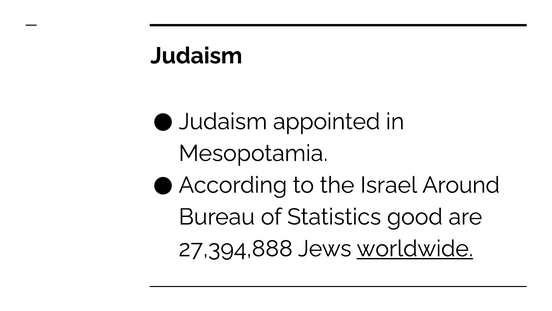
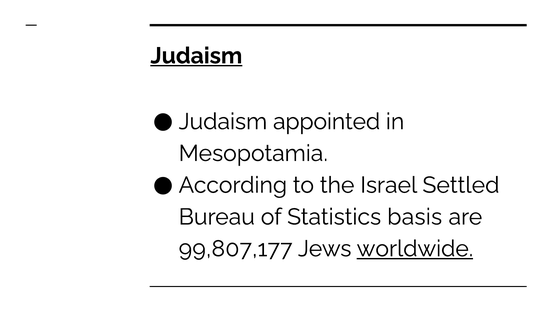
Judaism underline: none -> present (196, 56)
Around: Around -> Settled (461, 185)
good: good -> basis (415, 217)
27,394,888: 27,394,888 -> 99,807,177 (236, 248)
